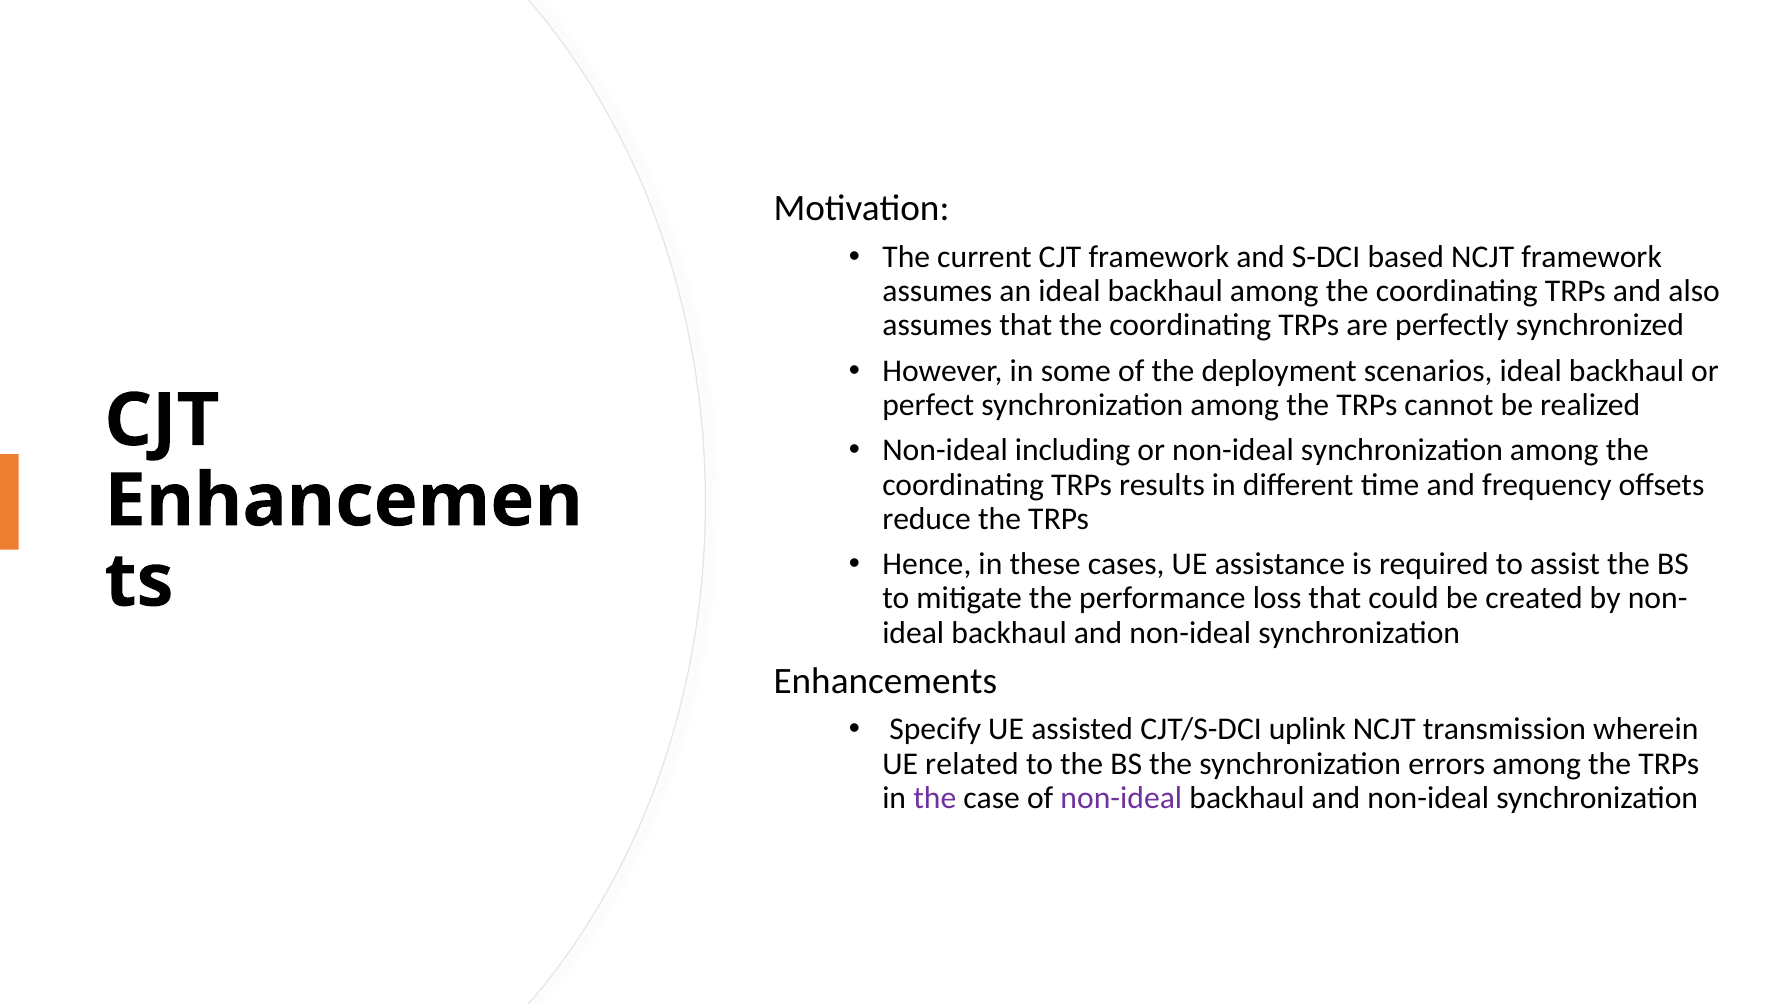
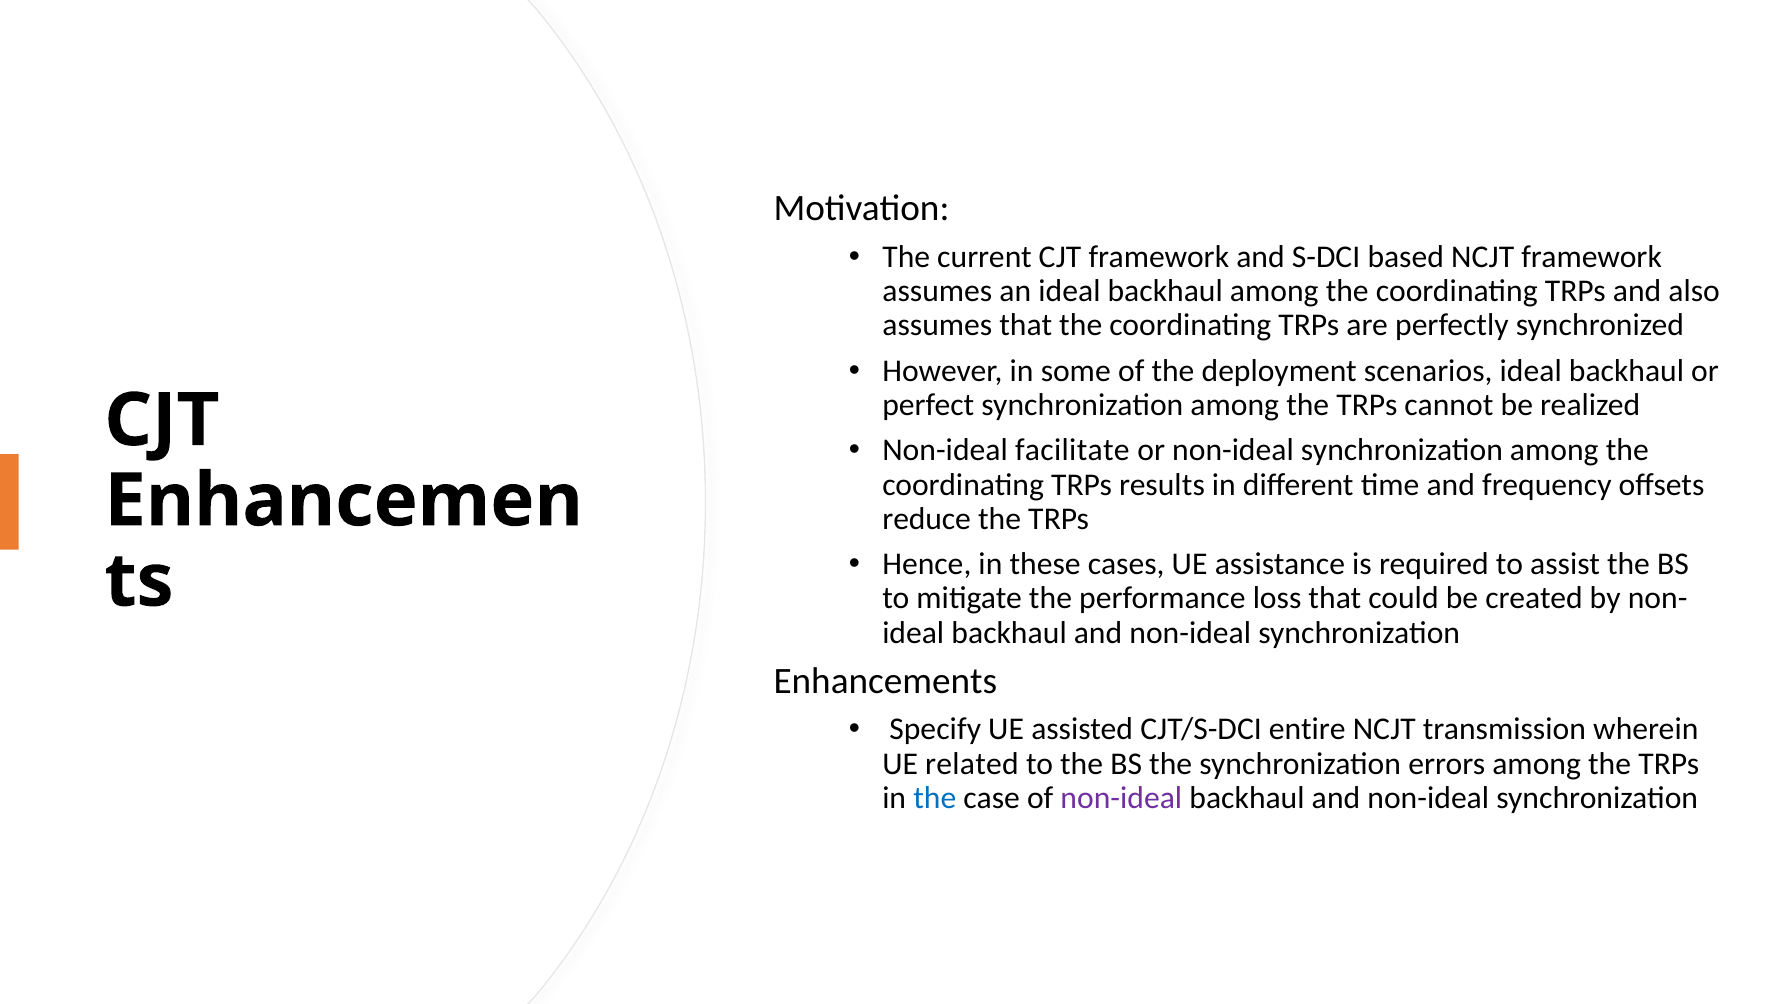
including: including -> facilitate (1072, 450)
uplink: uplink -> entire (1307, 729)
the colour: purple -> blue (935, 798)
